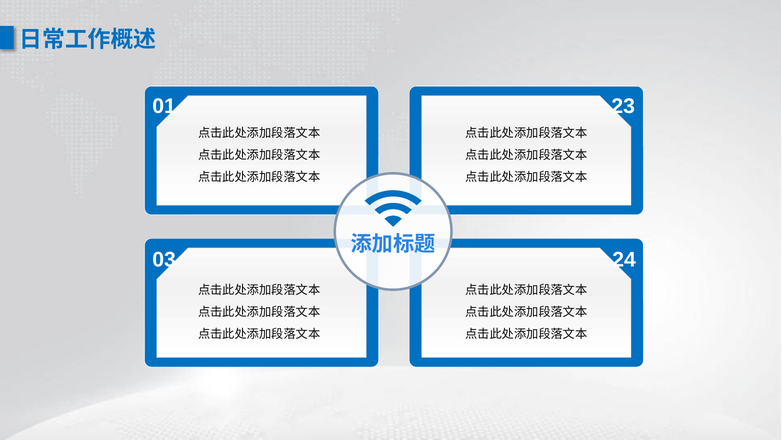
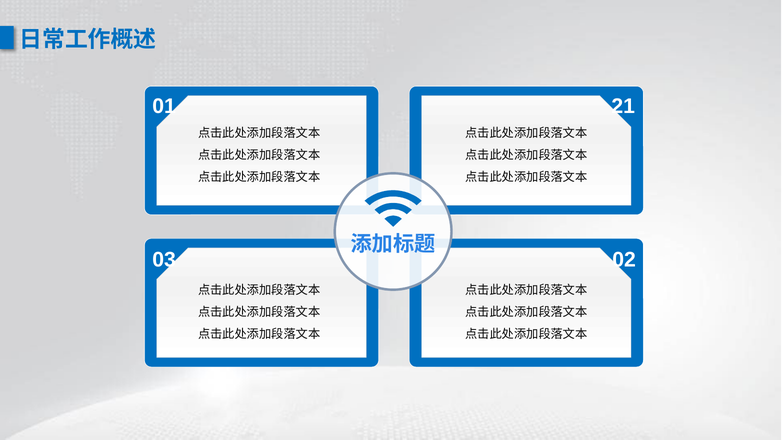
23: 23 -> 21 (623, 106)
24: 24 -> 02 (624, 260)
